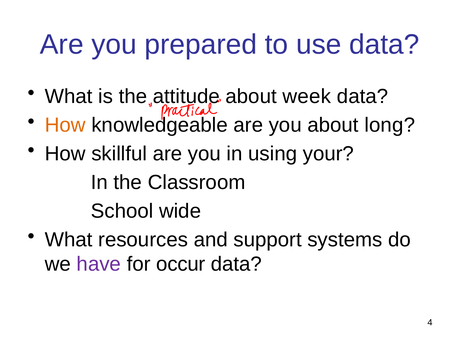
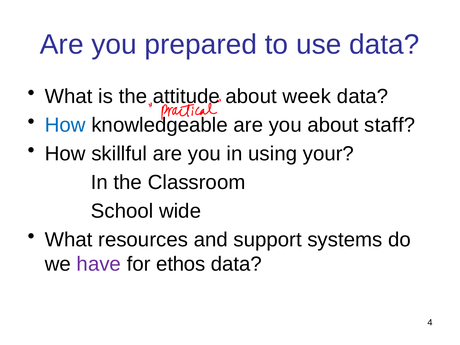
How colour: orange -> blue (65, 125)
long: long -> staff (390, 125)
occur: occur -> ethos (181, 264)
